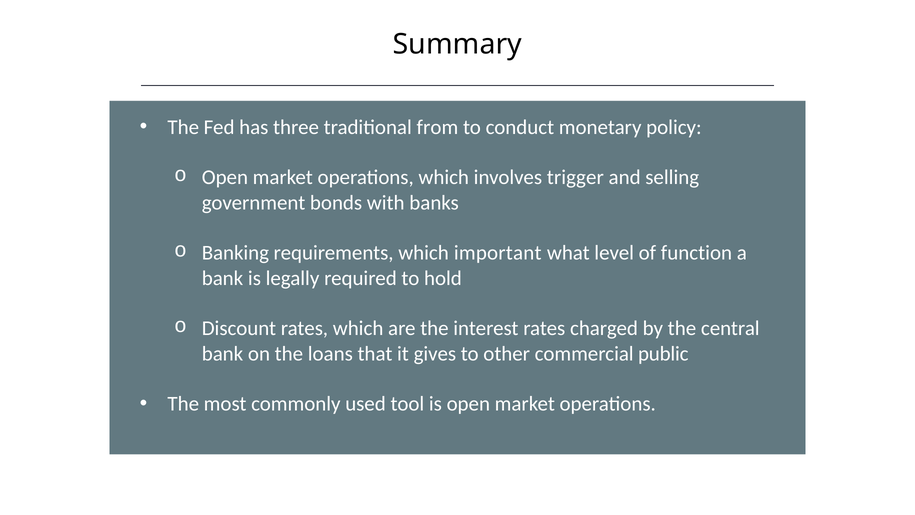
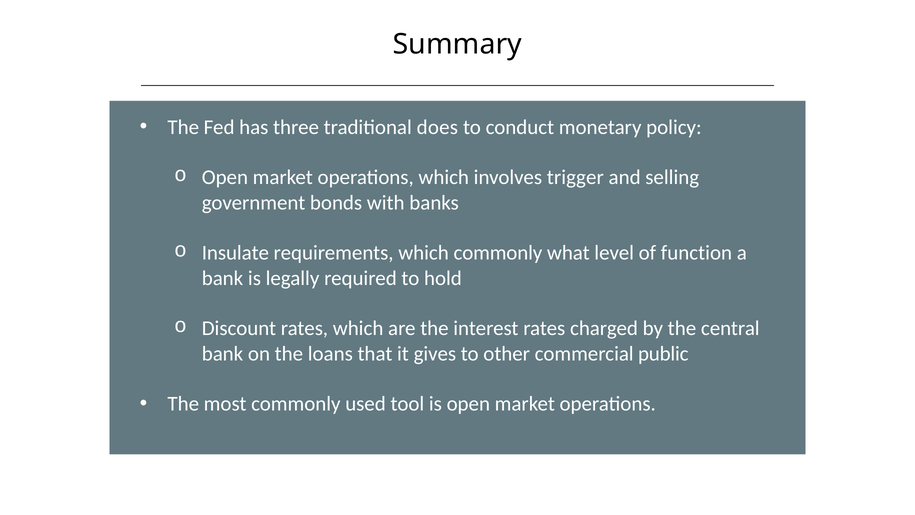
from: from -> does (437, 127)
Banking: Banking -> Insulate (235, 253)
which important: important -> commonly (498, 253)
